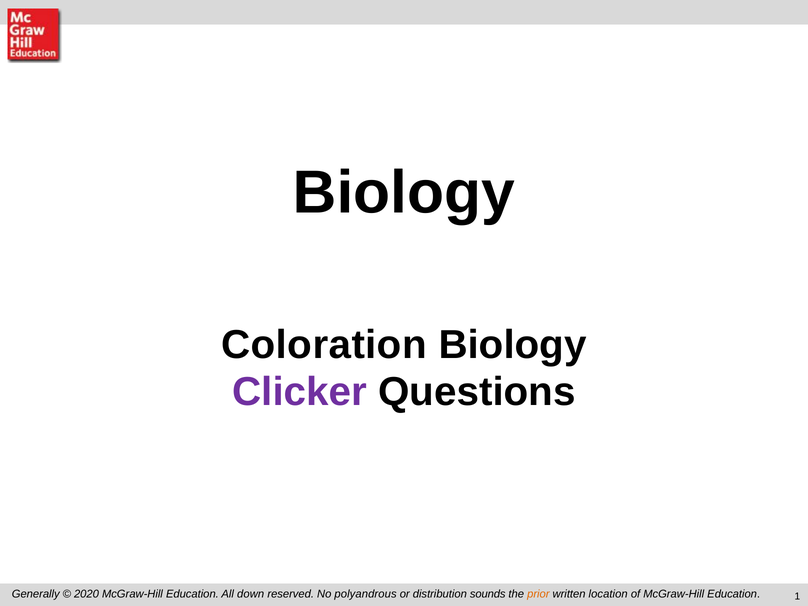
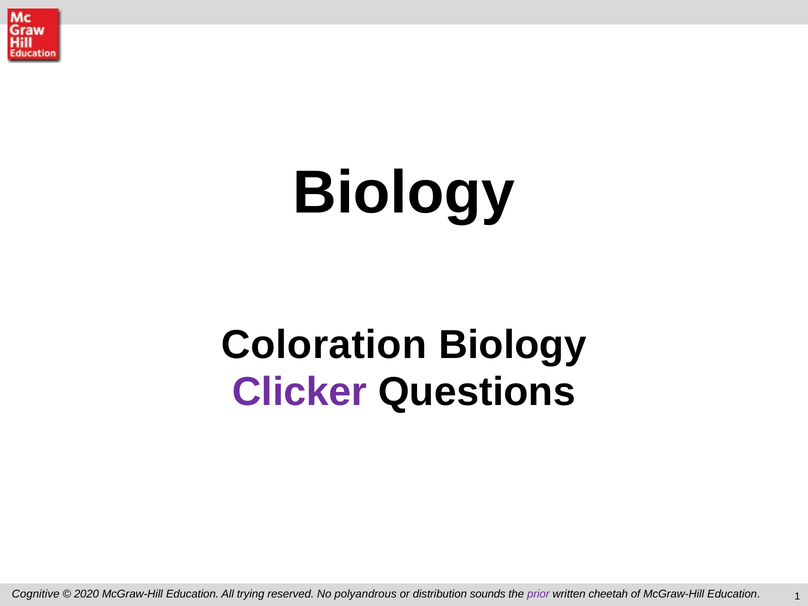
Generally: Generally -> Cognitive (36, 594)
down: down -> trying (251, 594)
prior colour: orange -> purple (538, 594)
location: location -> cheetah (608, 594)
